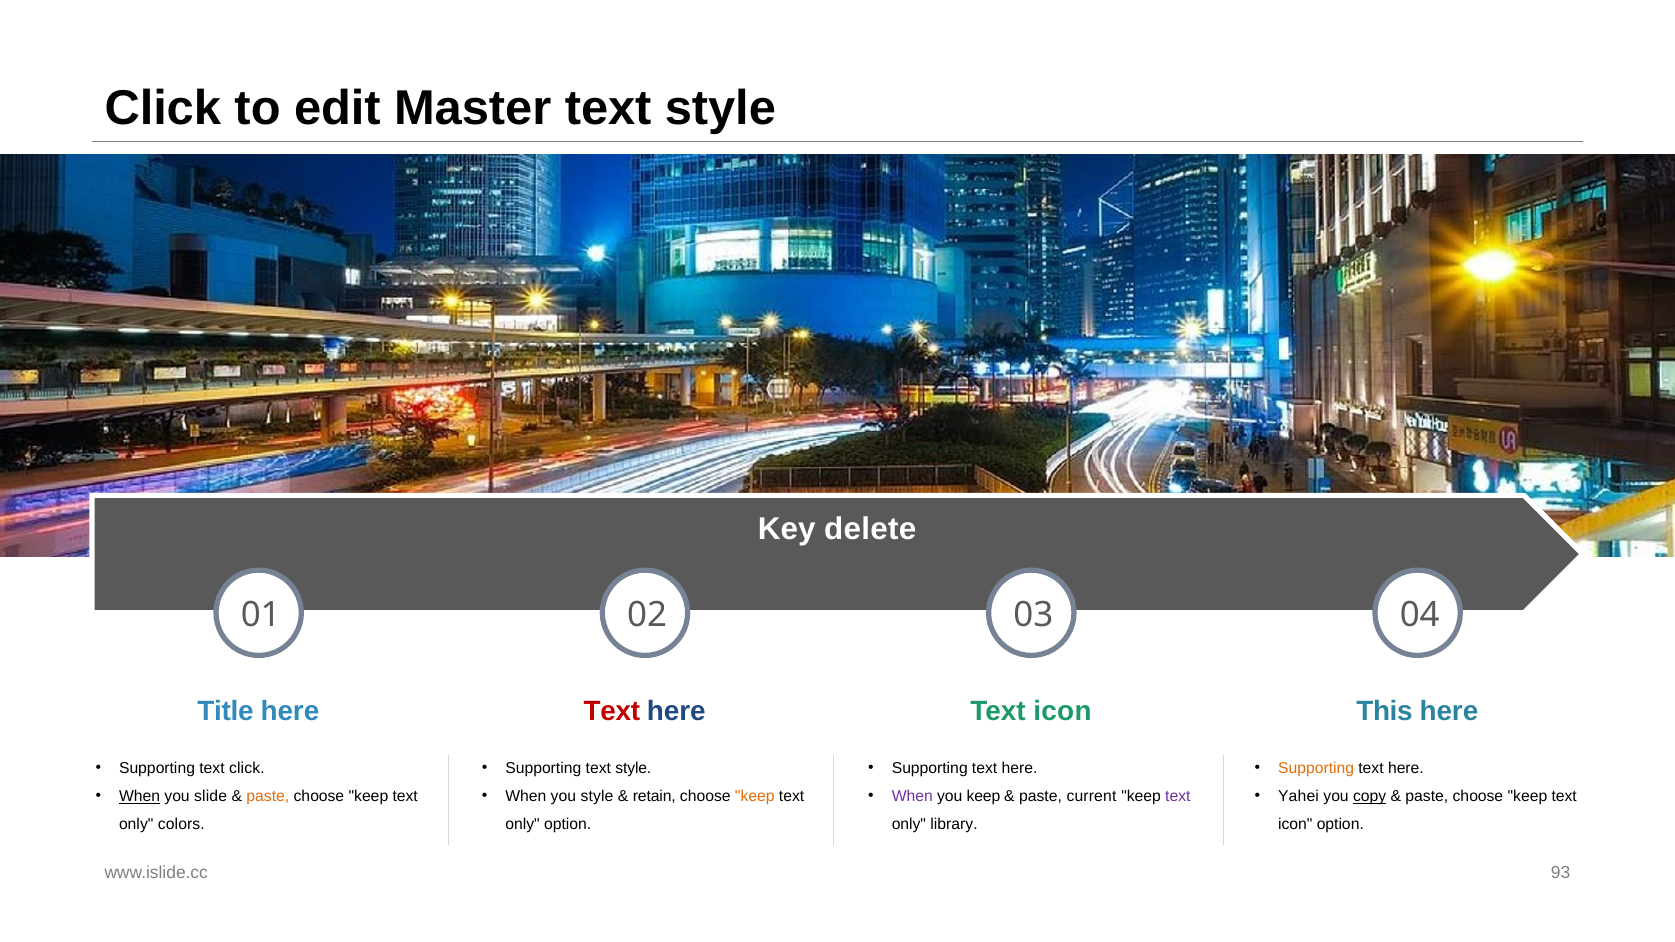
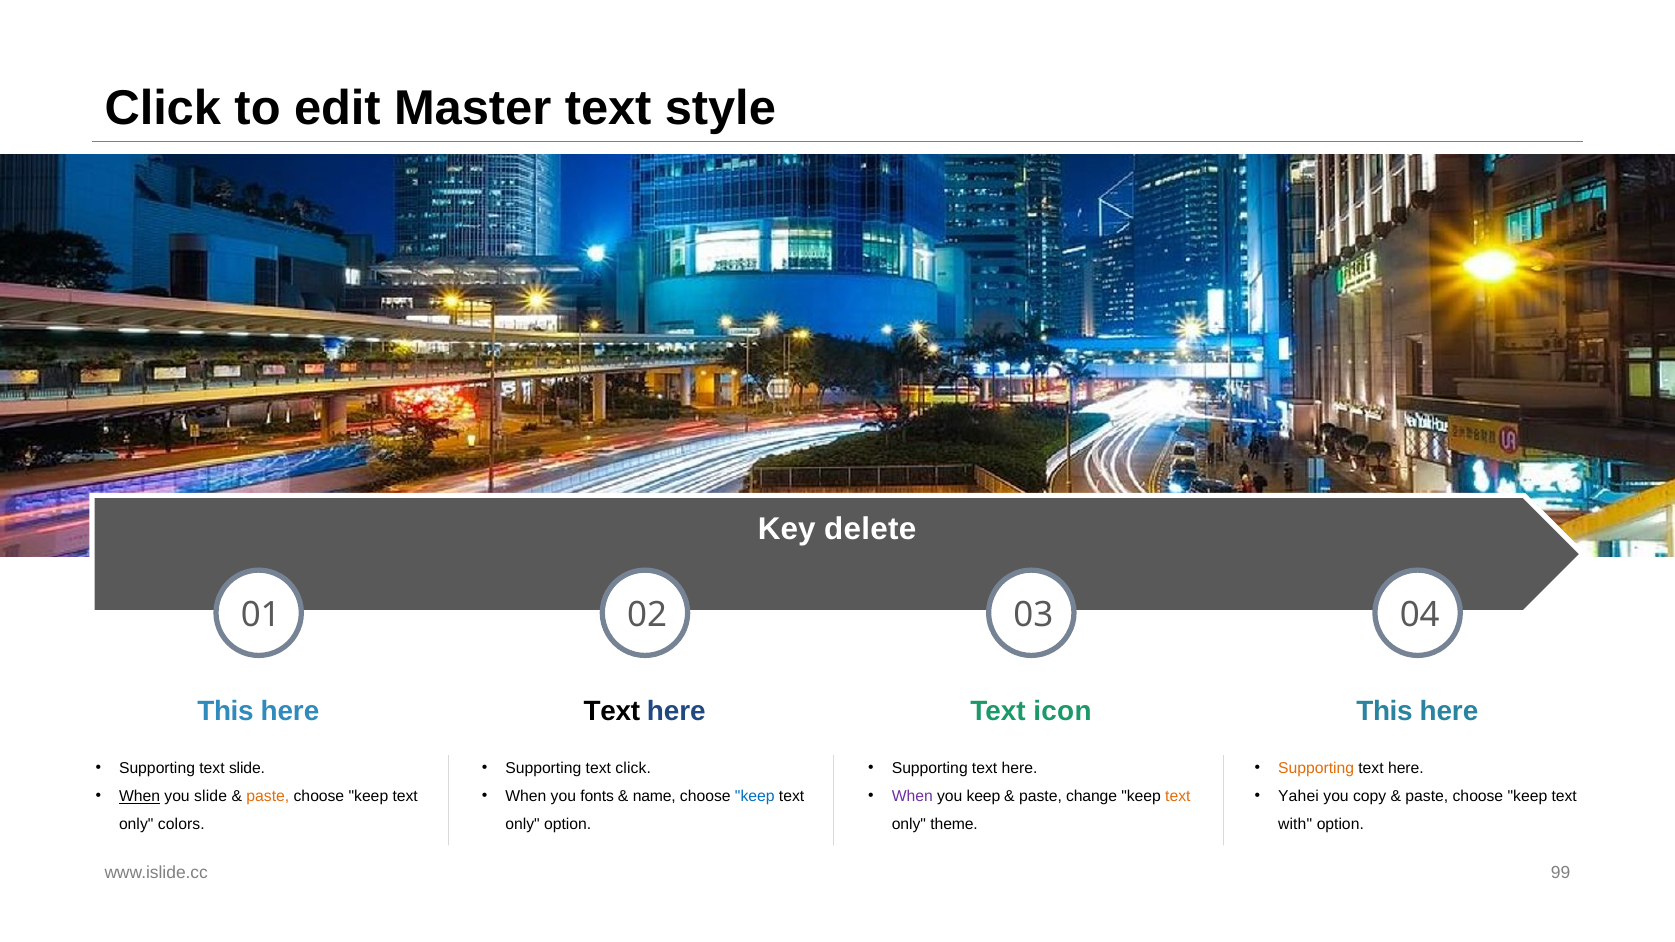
Title: Title -> This (225, 711)
Text colour: red -> black (612, 711)
text click: click -> slide (247, 768)
Supporting text style: style -> click (633, 768)
you style: style -> fonts (597, 797)
retain: retain -> name (654, 797)
keep colour: orange -> blue (755, 797)
current: current -> change (1092, 797)
text colour: purple -> orange (1178, 797)
copy underline: present -> none (1370, 797)
library: library -> theme (954, 825)
icon: icon -> with (1295, 825)
93: 93 -> 99 (1561, 873)
